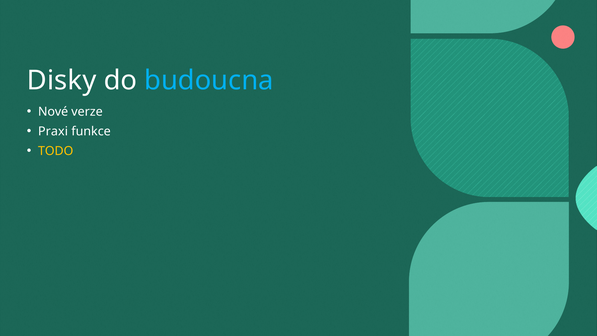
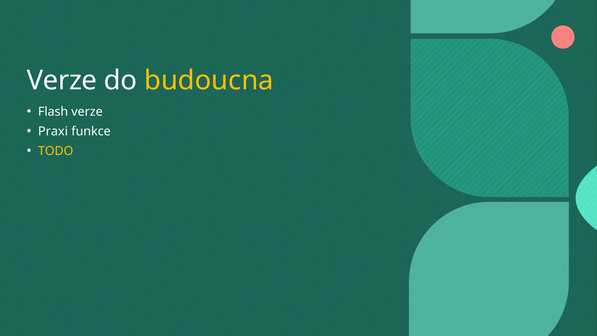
Disky: Disky -> Verze (62, 80)
budoucna colour: light blue -> yellow (209, 80)
Nové: Nové -> Flash (53, 112)
